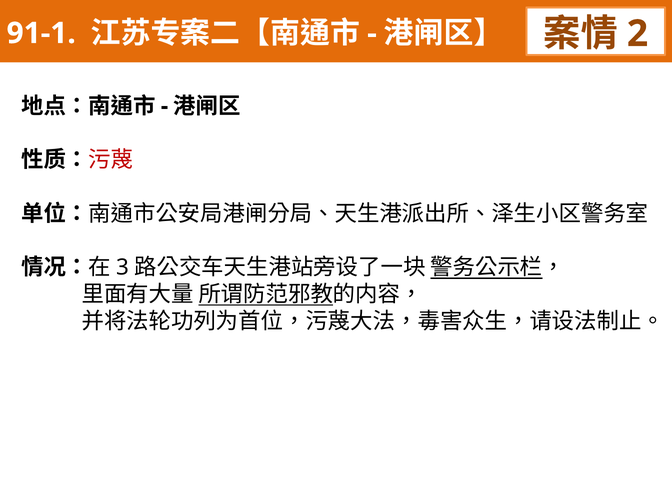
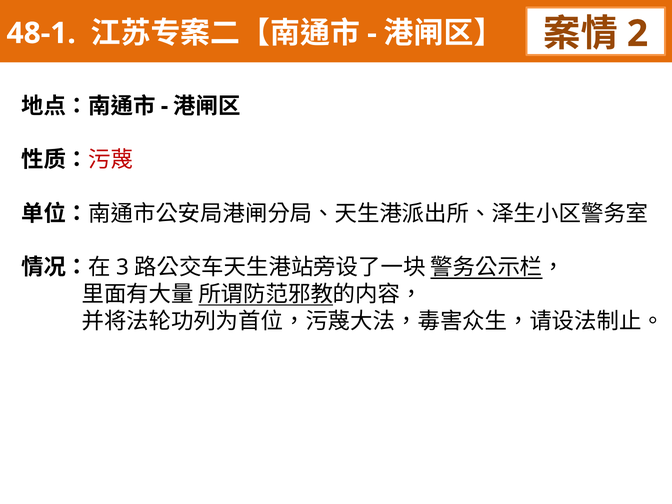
91-1: 91-1 -> 48-1 (41, 33)
